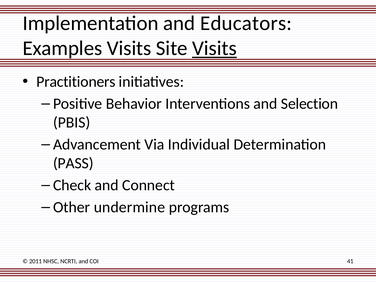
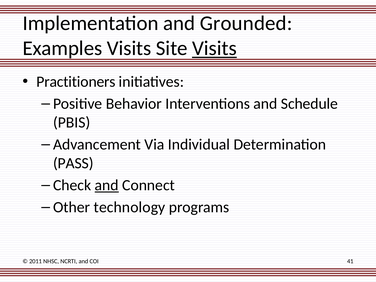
Educators: Educators -> Grounded (246, 23)
Selection: Selection -> Schedule (309, 104)
and underline: none -> present (107, 185)
undermine: undermine -> technology (129, 207)
